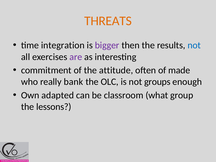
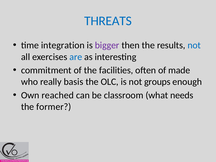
THREATS colour: orange -> blue (108, 21)
are colour: purple -> blue (76, 57)
attitude: attitude -> facilities (116, 70)
bank: bank -> basis (74, 82)
adapted: adapted -> reached (58, 95)
group: group -> needs (182, 95)
lessons: lessons -> former (54, 107)
